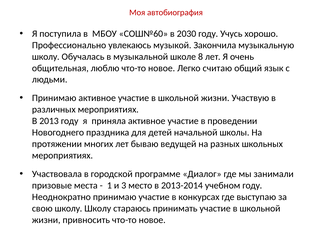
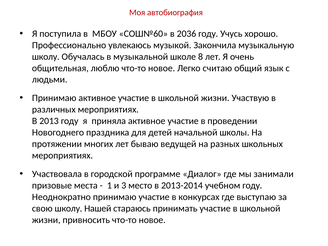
2030: 2030 -> 2036 (186, 34)
школу Школу: Школу -> Нашей (98, 208)
